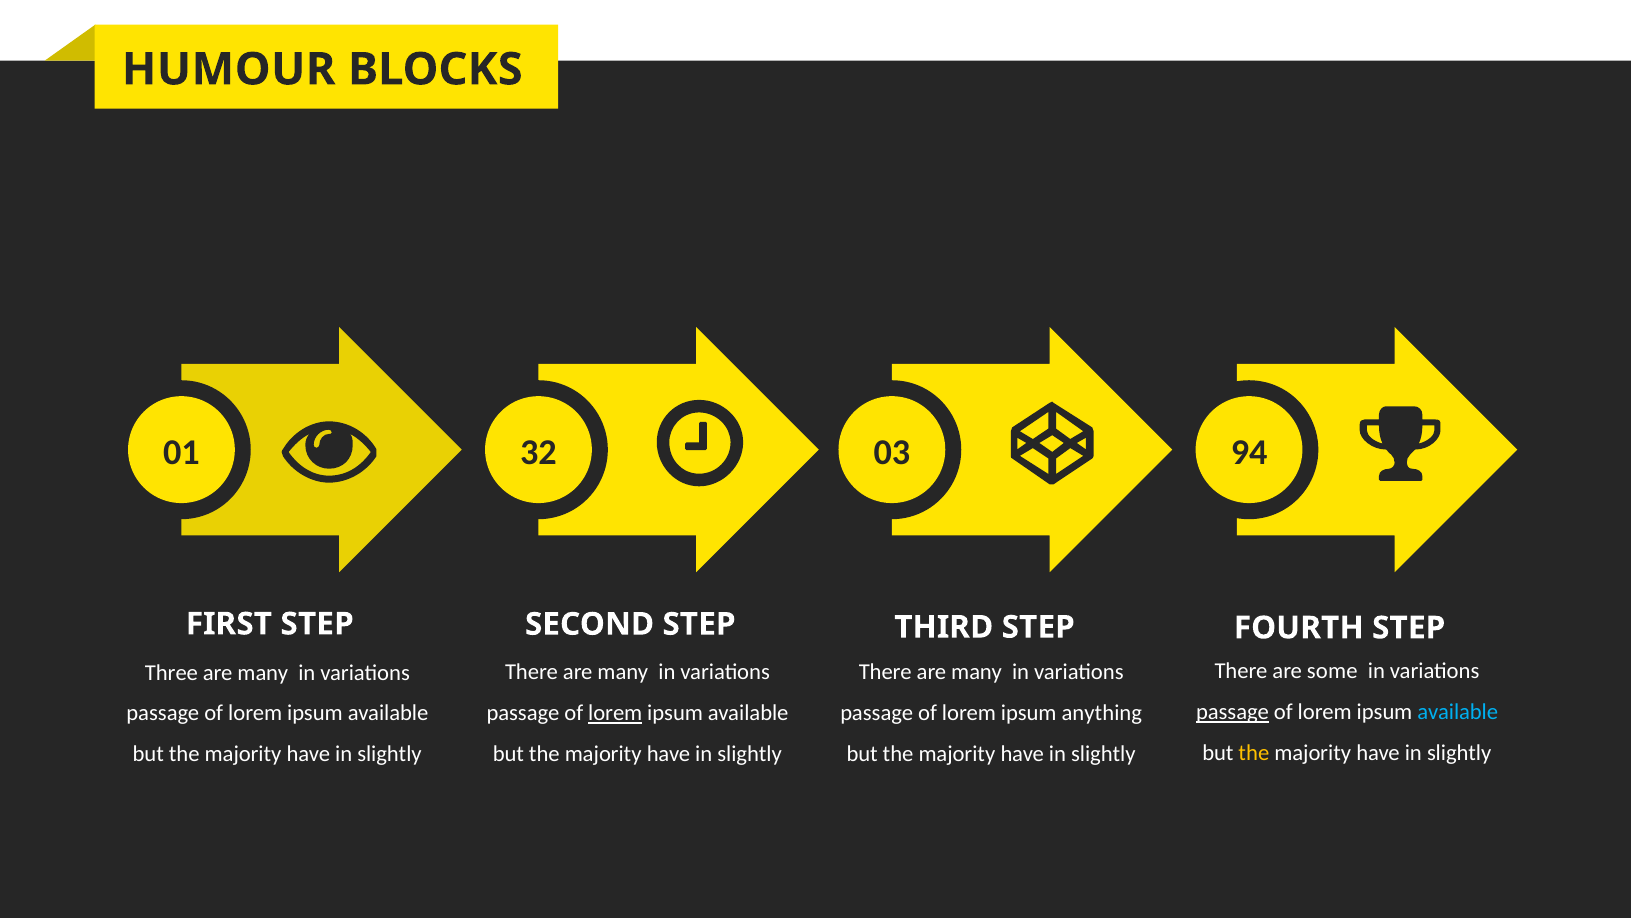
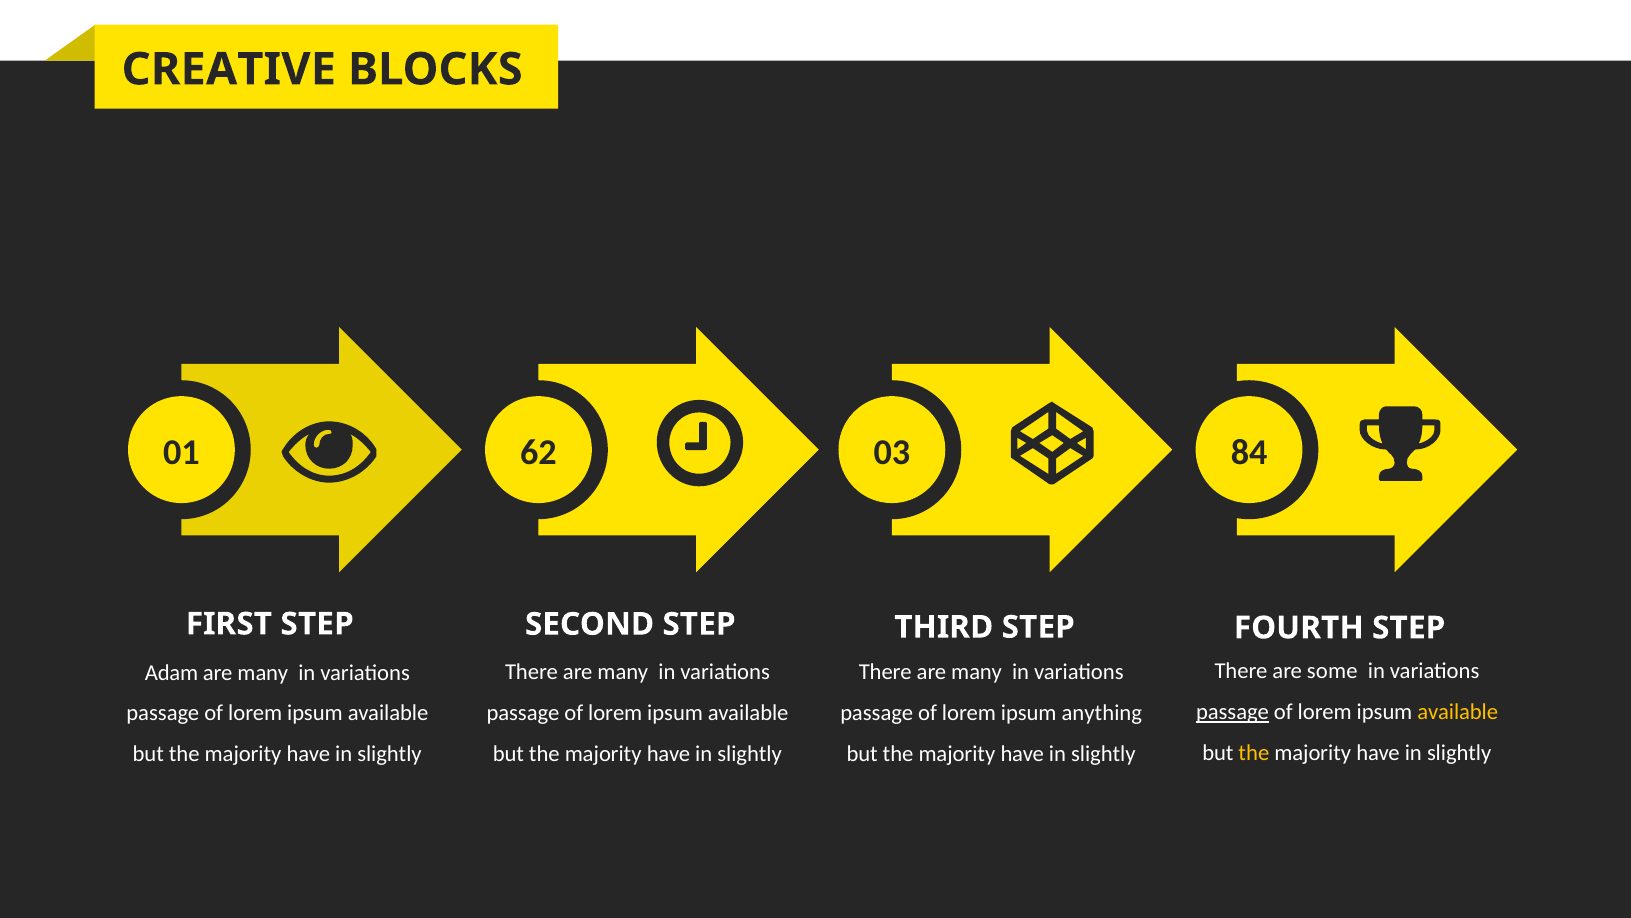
HUMOUR: HUMOUR -> CREATIVE (229, 69)
32: 32 -> 62 (538, 452)
94: 94 -> 84 (1249, 452)
Three: Three -> Adam (172, 672)
available colour: light blue -> yellow (1458, 712)
lorem underline: present -> none (615, 713)
